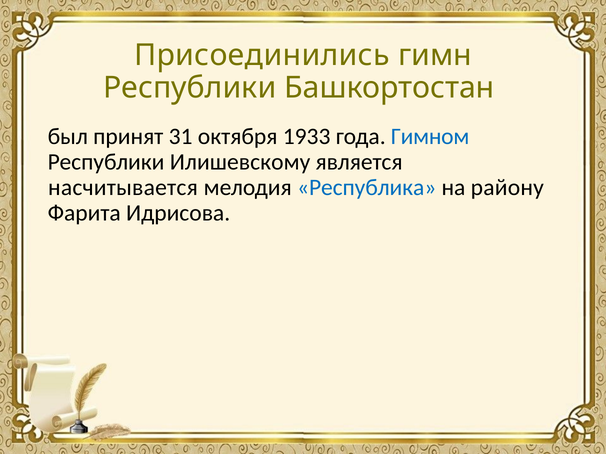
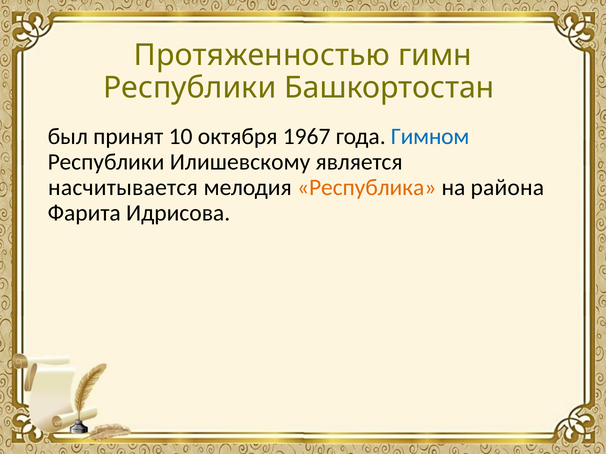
Присоединились: Присоединились -> Протяженностью (262, 55)
31: 31 -> 10 (181, 137)
1933: 1933 -> 1967 (307, 137)
Республика colour: blue -> orange (367, 188)
району: району -> района (507, 188)
